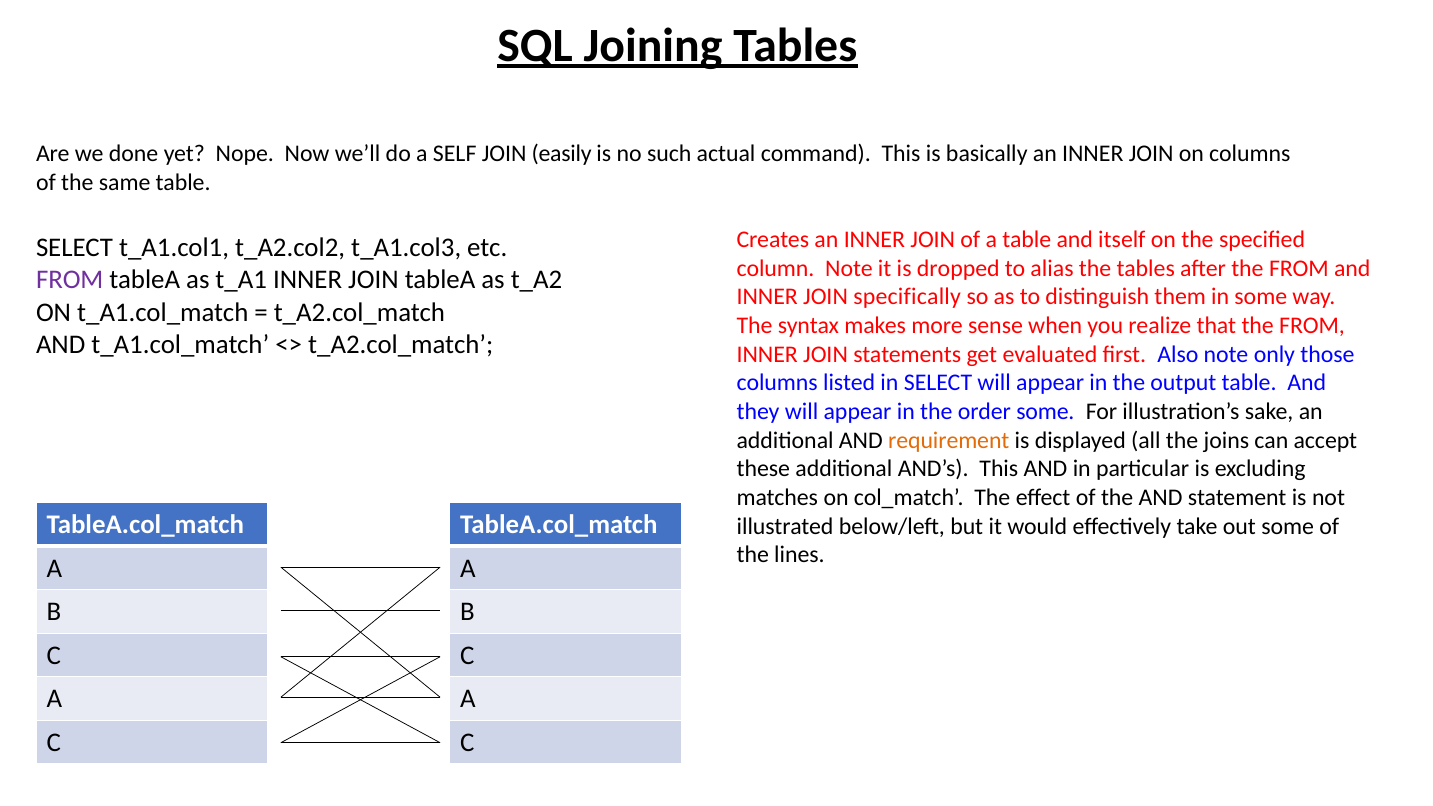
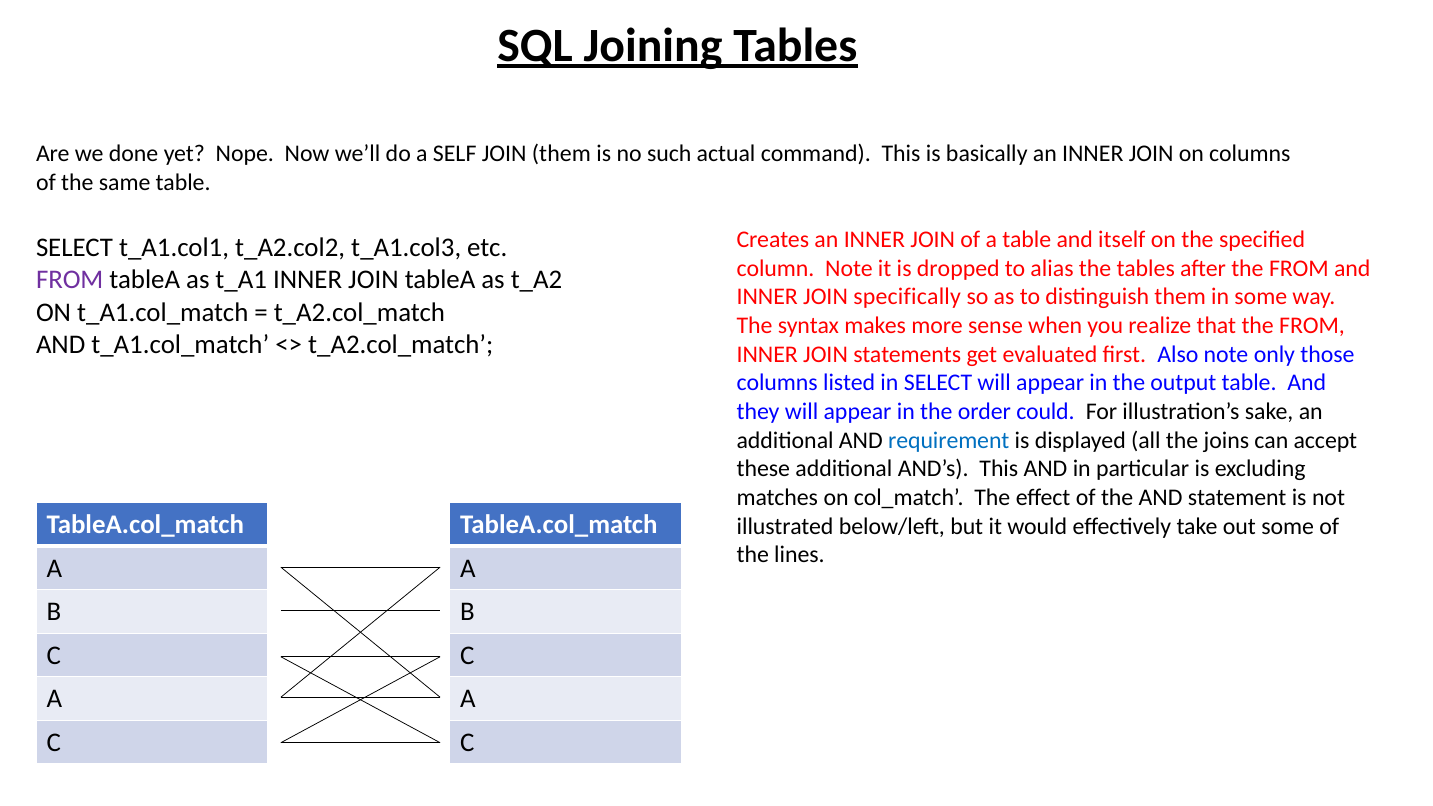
JOIN easily: easily -> them (561, 154)
order some: some -> could (1045, 412)
requirement colour: orange -> blue (949, 440)
